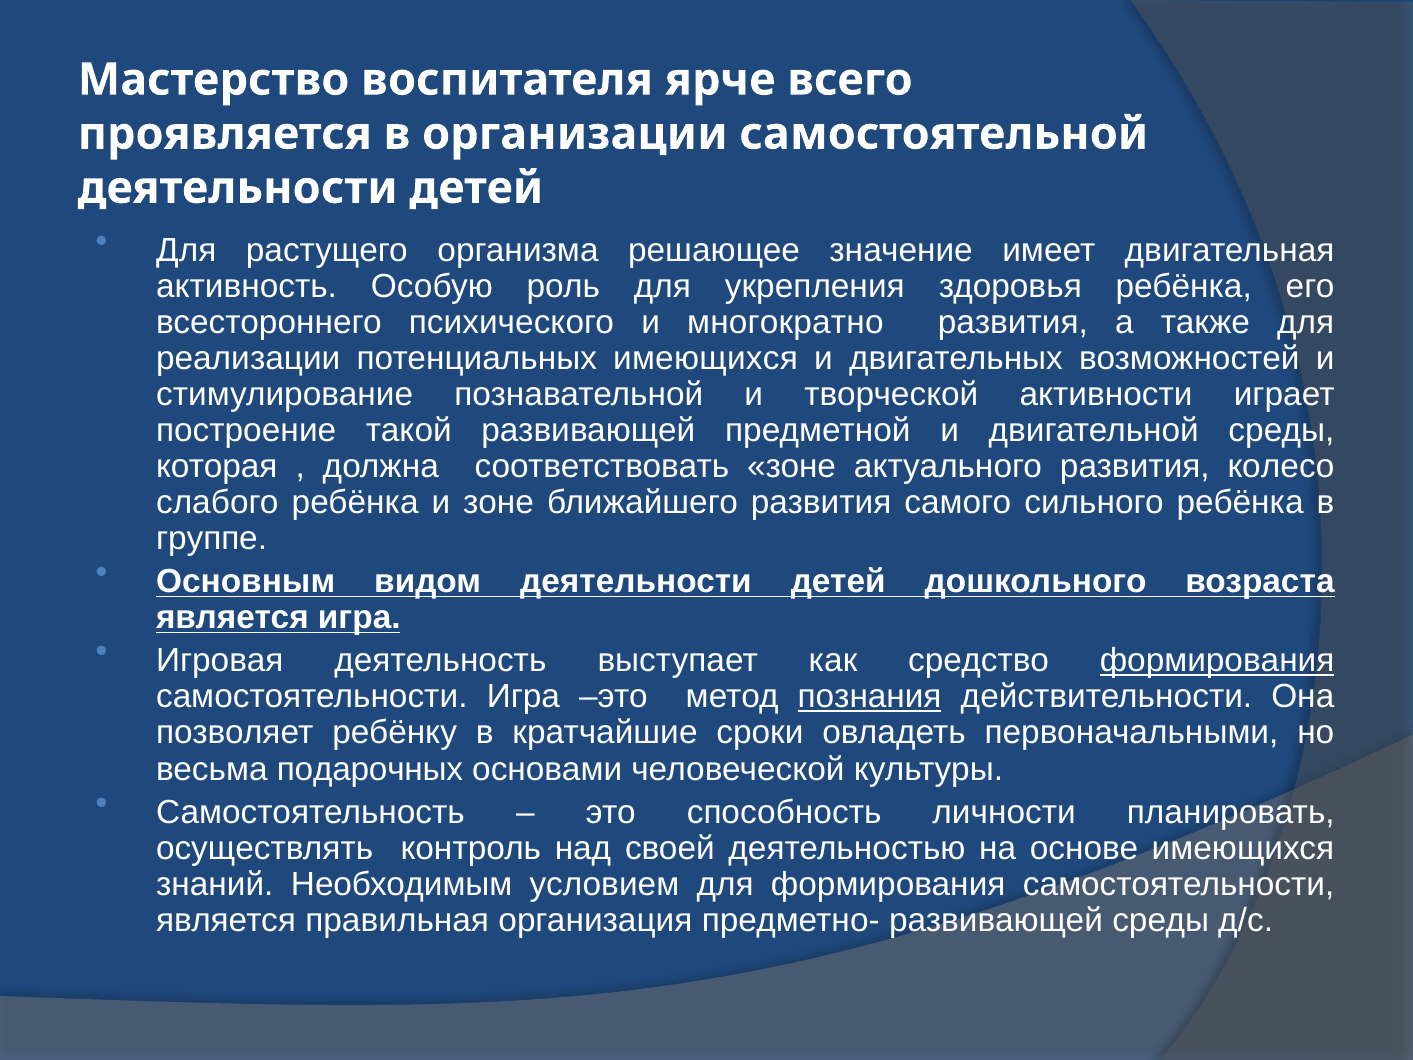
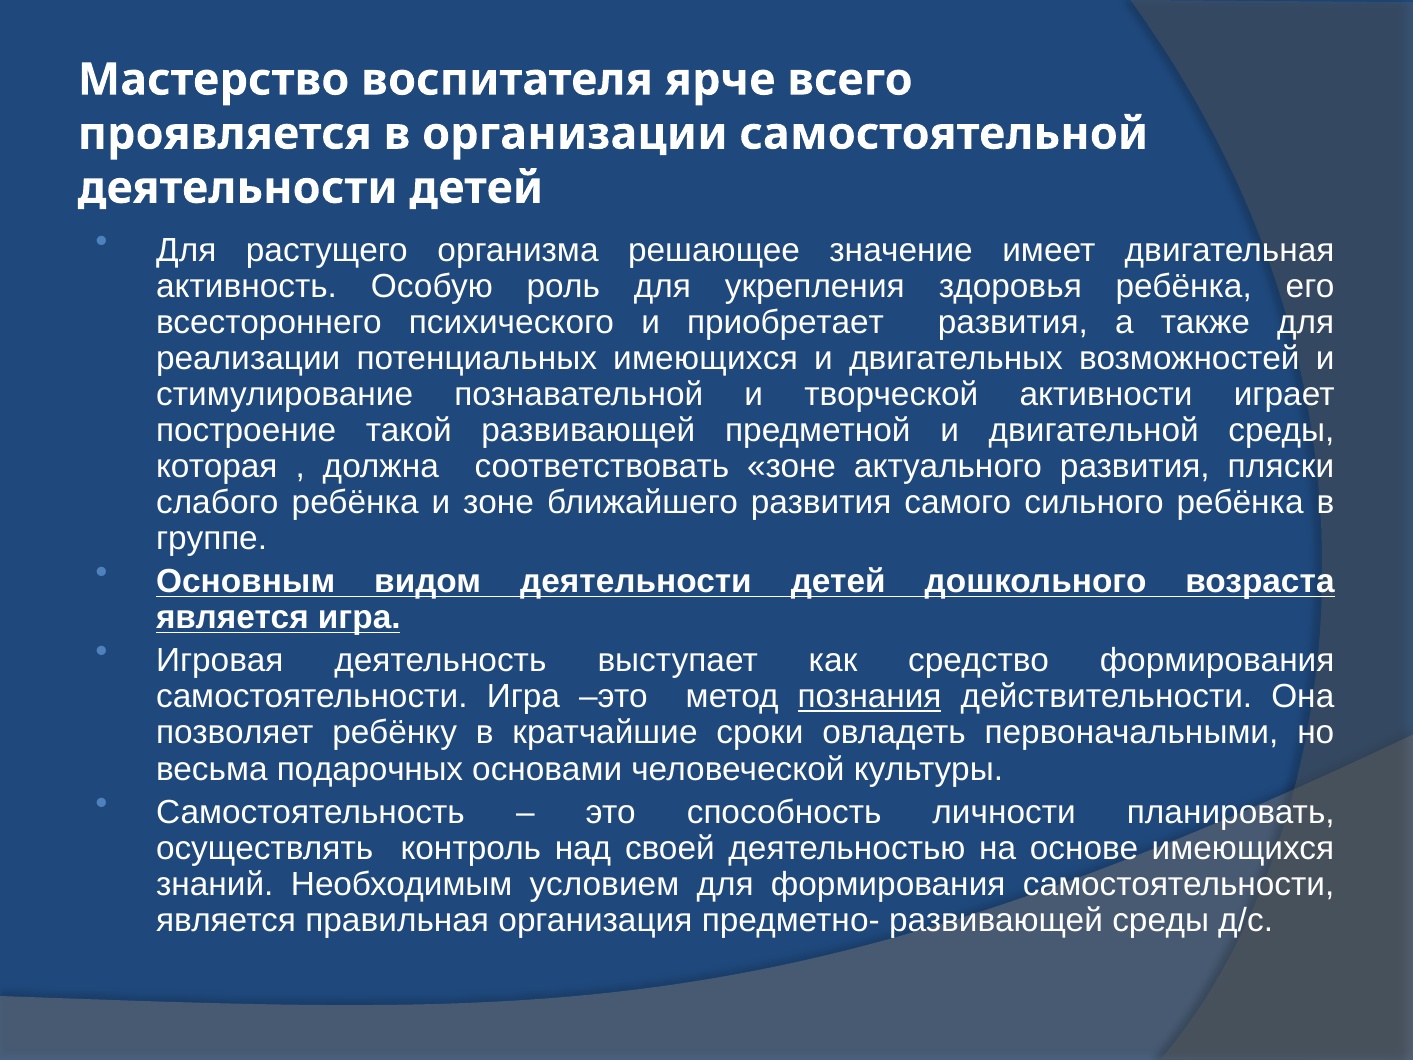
многократно: многократно -> приобретает (786, 322)
колесо: колесо -> пляски (1281, 466)
формирования underline: present -> none (1217, 661)
